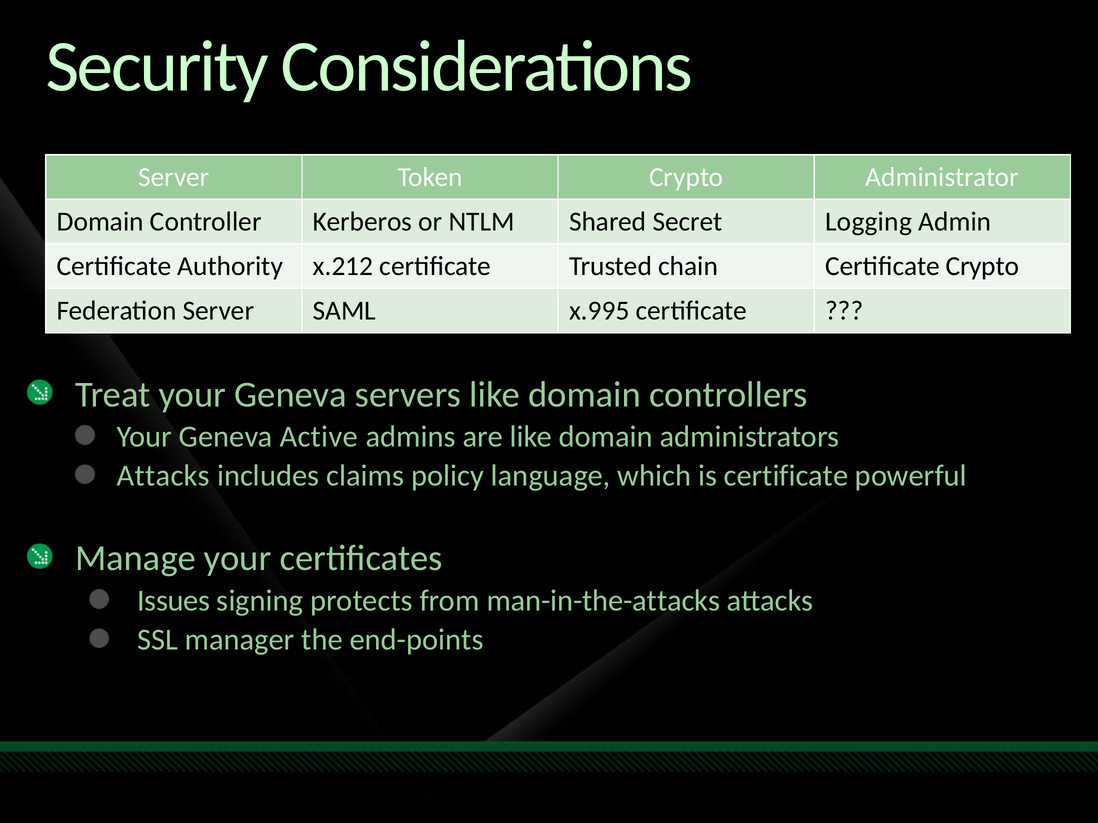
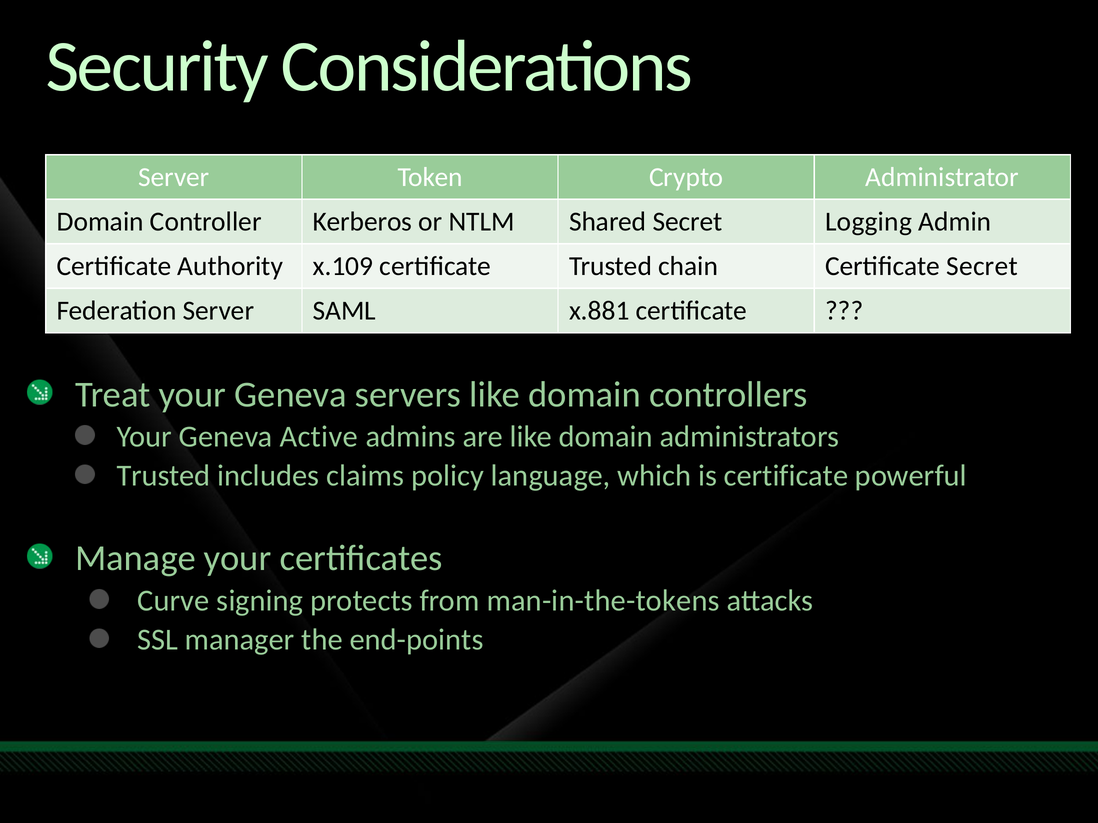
x.212: x.212 -> x.109 (343, 267)
Certificate Crypto: Crypto -> Secret (982, 267)
x.995: x.995 -> x.881 (599, 311)
Attacks: Attacks -> Trusted (164, 476)
Issues: Issues -> Curve (173, 601)
man-in-the-attacks: man-in-the-attacks -> man-in-the-tokens (603, 601)
